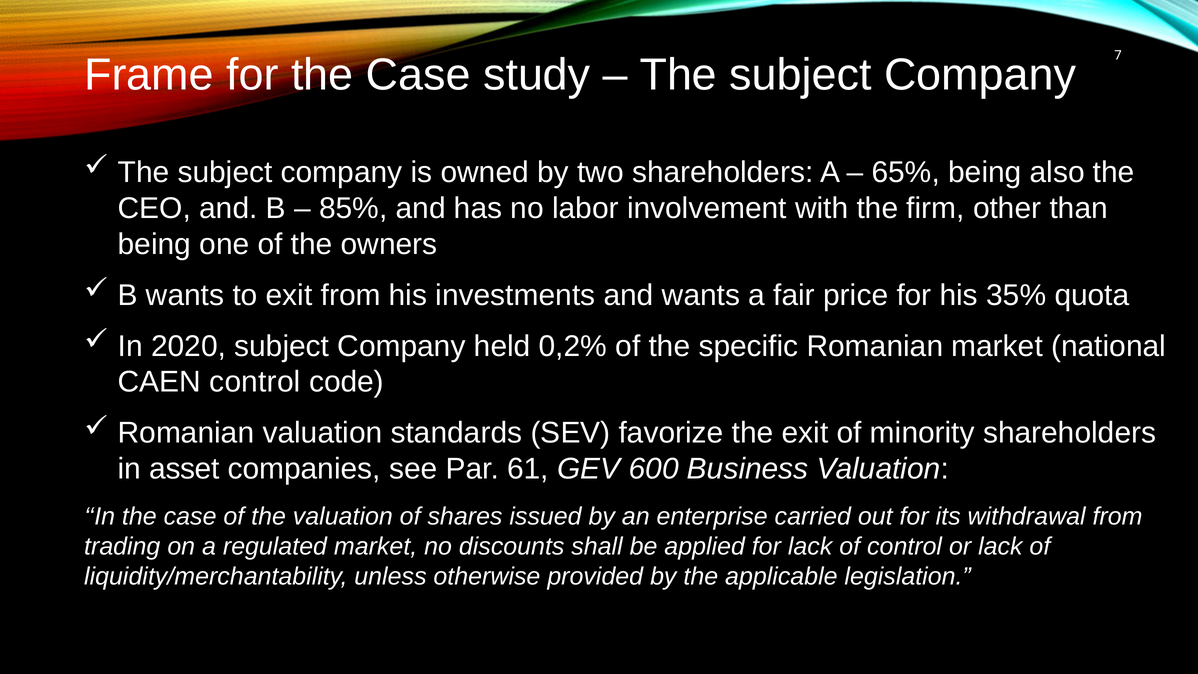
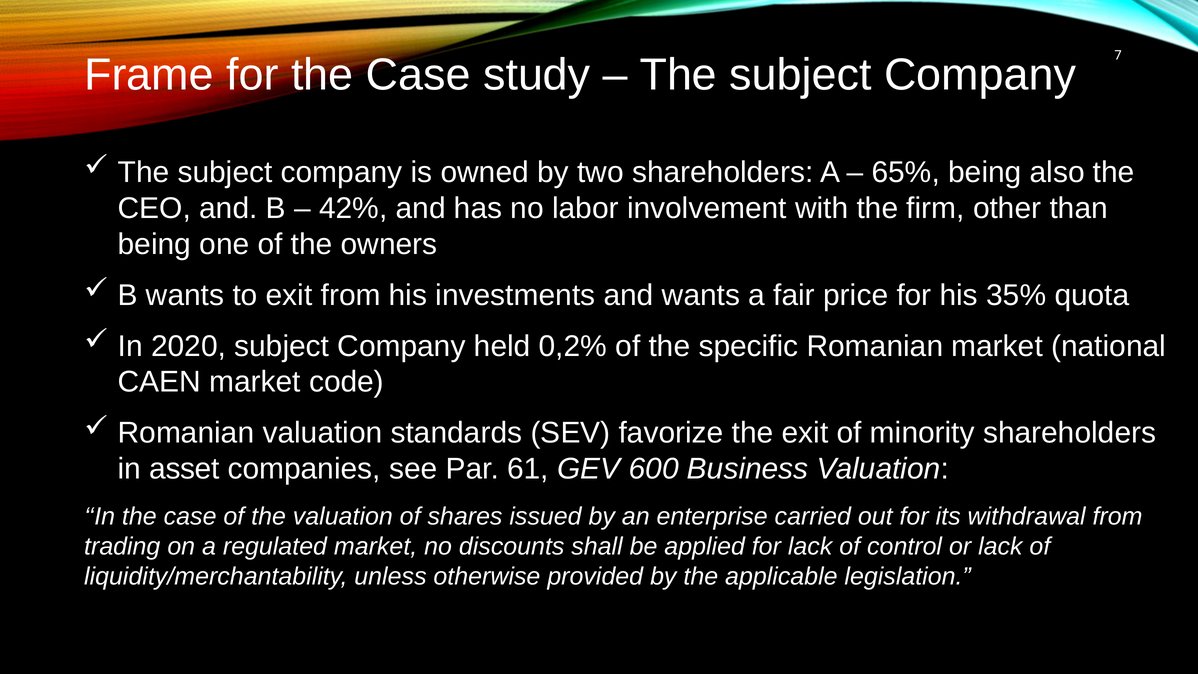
85%: 85% -> 42% (353, 208)
CAEN control: control -> market (255, 382)
